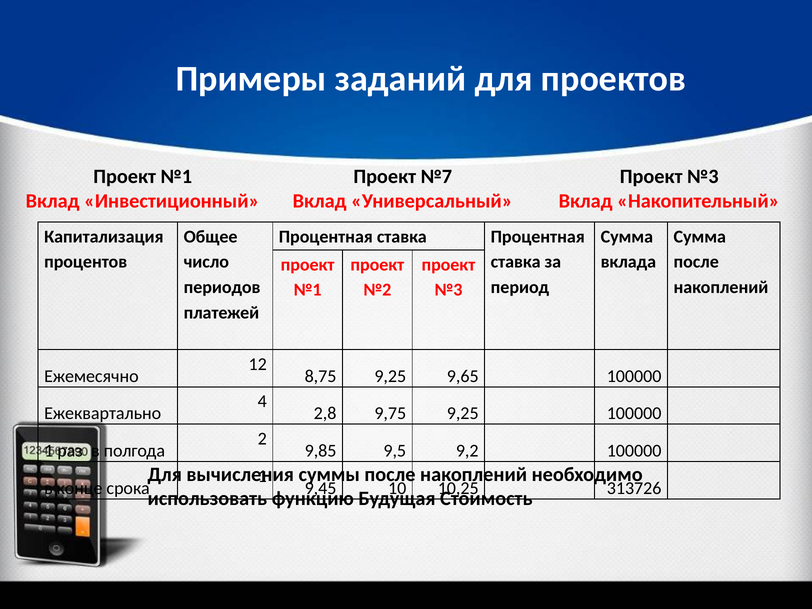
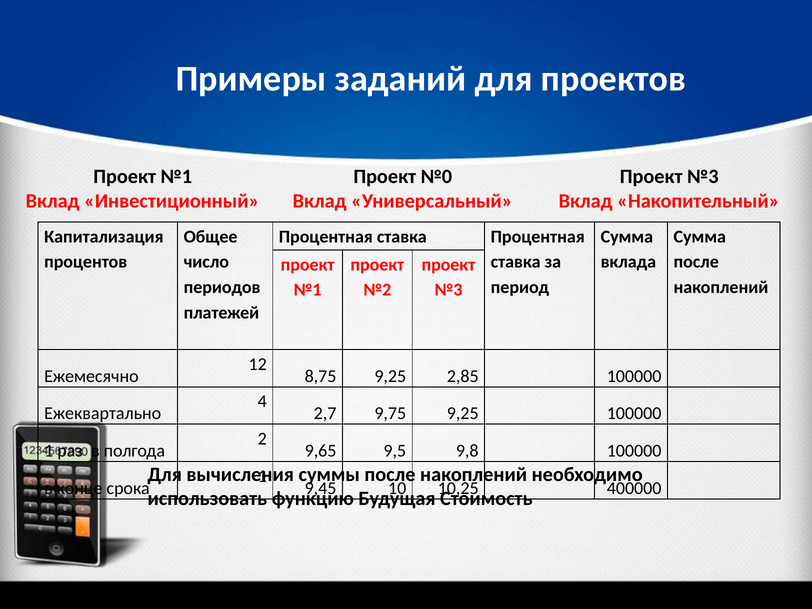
№7: №7 -> №0 (436, 177)
9,65: 9,65 -> 2,85 (463, 376)
2,8: 2,8 -> 2,7 (325, 413)
9,85: 9,85 -> 9,65 (321, 451)
9,2: 9,2 -> 9,8 (467, 451)
313726: 313726 -> 400000 (634, 488)
